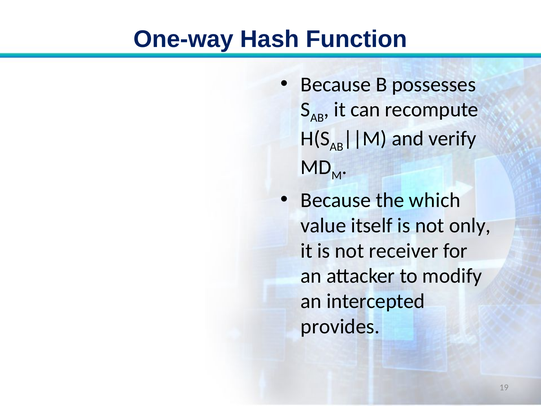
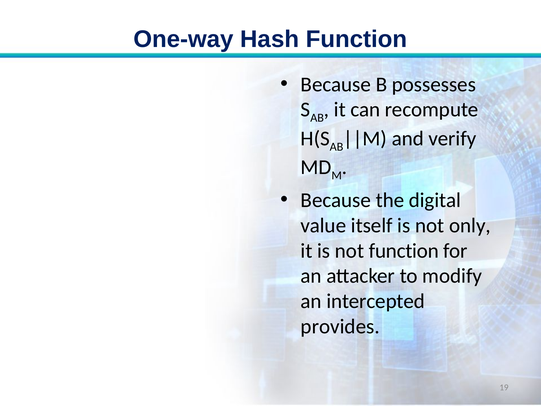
which: which -> digital (435, 200)
not receiver: receiver -> function (404, 251)
